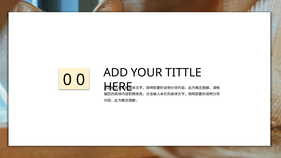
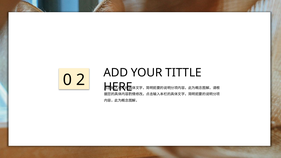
0 0: 0 -> 2 (81, 80)
